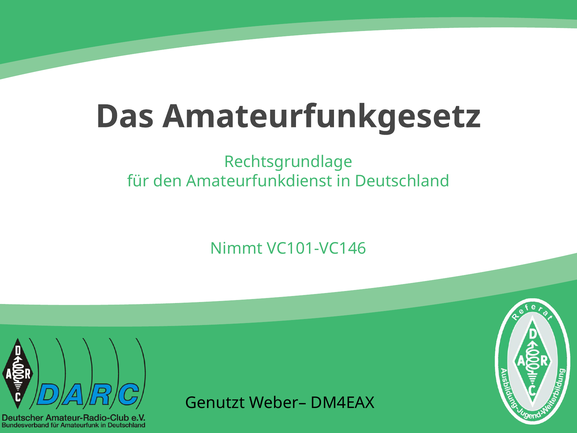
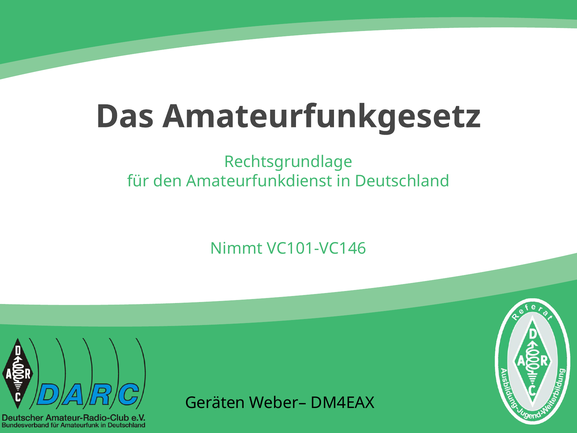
Genutzt: Genutzt -> Geräten (215, 403)
